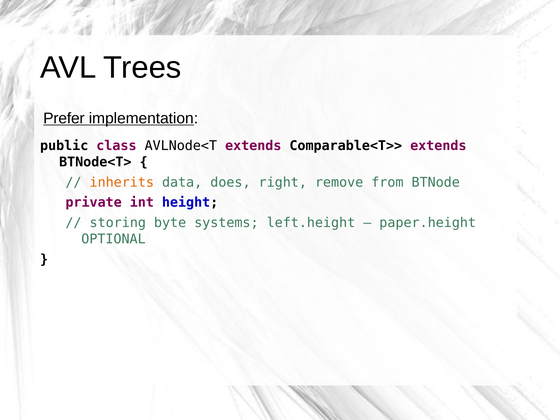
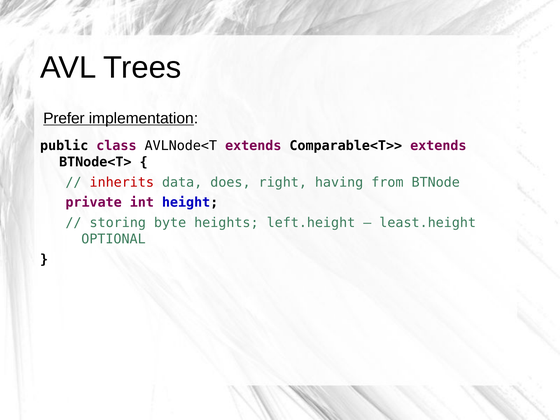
inherits colour: orange -> red (122, 182)
remove: remove -> having (339, 182)
systems: systems -> heights (226, 223)
paper.height: paper.height -> least.height (428, 223)
